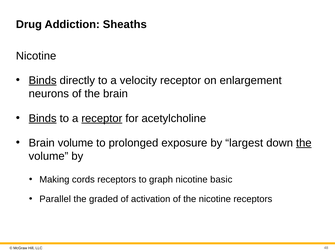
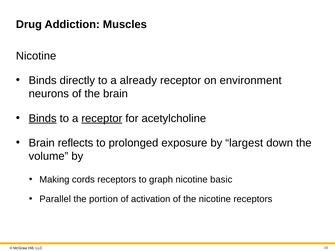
Sheaths: Sheaths -> Muscles (125, 24)
Binds underline: present -> none (43, 80)
velocity: velocity -> already (138, 80)
enlargement: enlargement -> environment (251, 80)
Brain volume: volume -> reflects (76, 143)
the underline: present -> none (304, 143)
graded: graded -> portion (104, 199)
